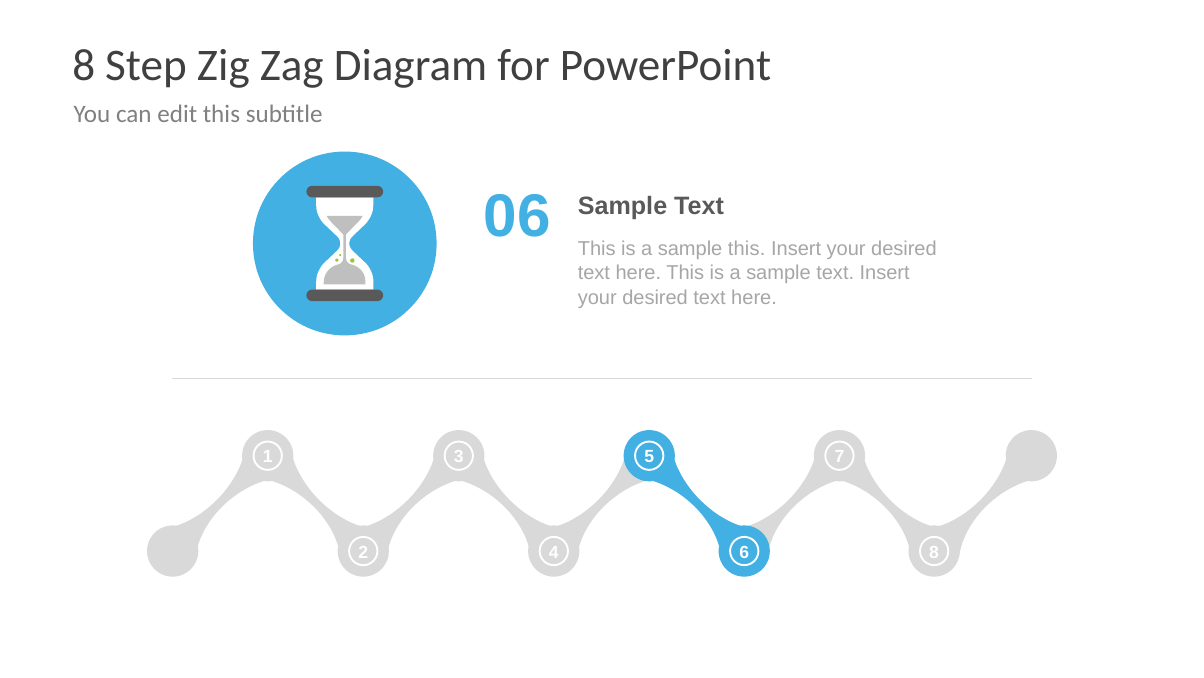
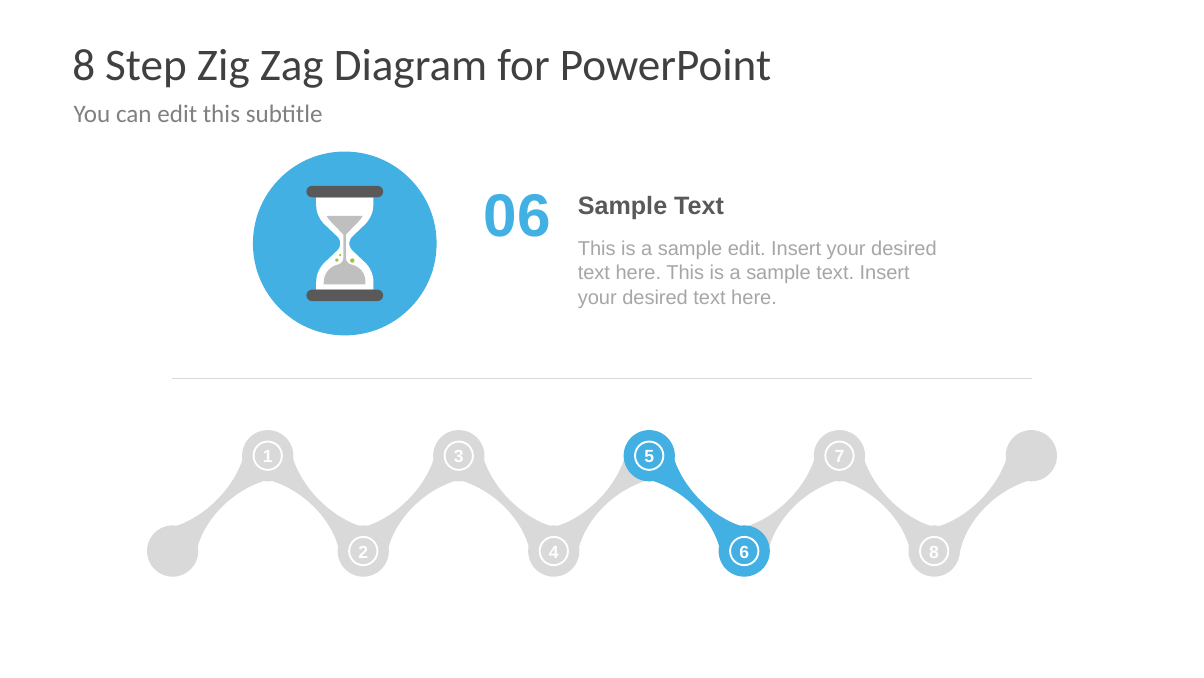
sample this: this -> edit (747, 249)
